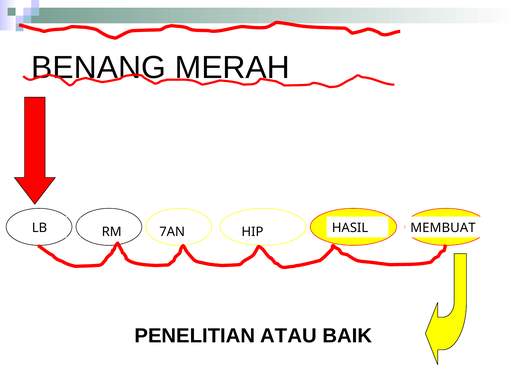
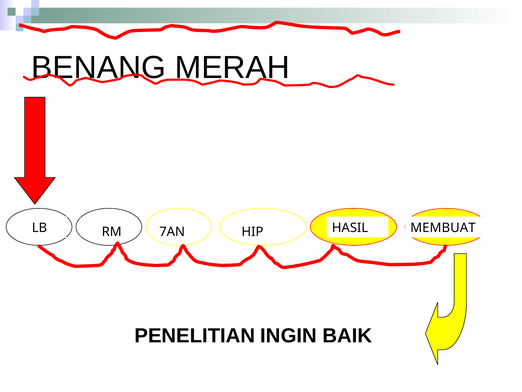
ATAU: ATAU -> INGIN (289, 335)
